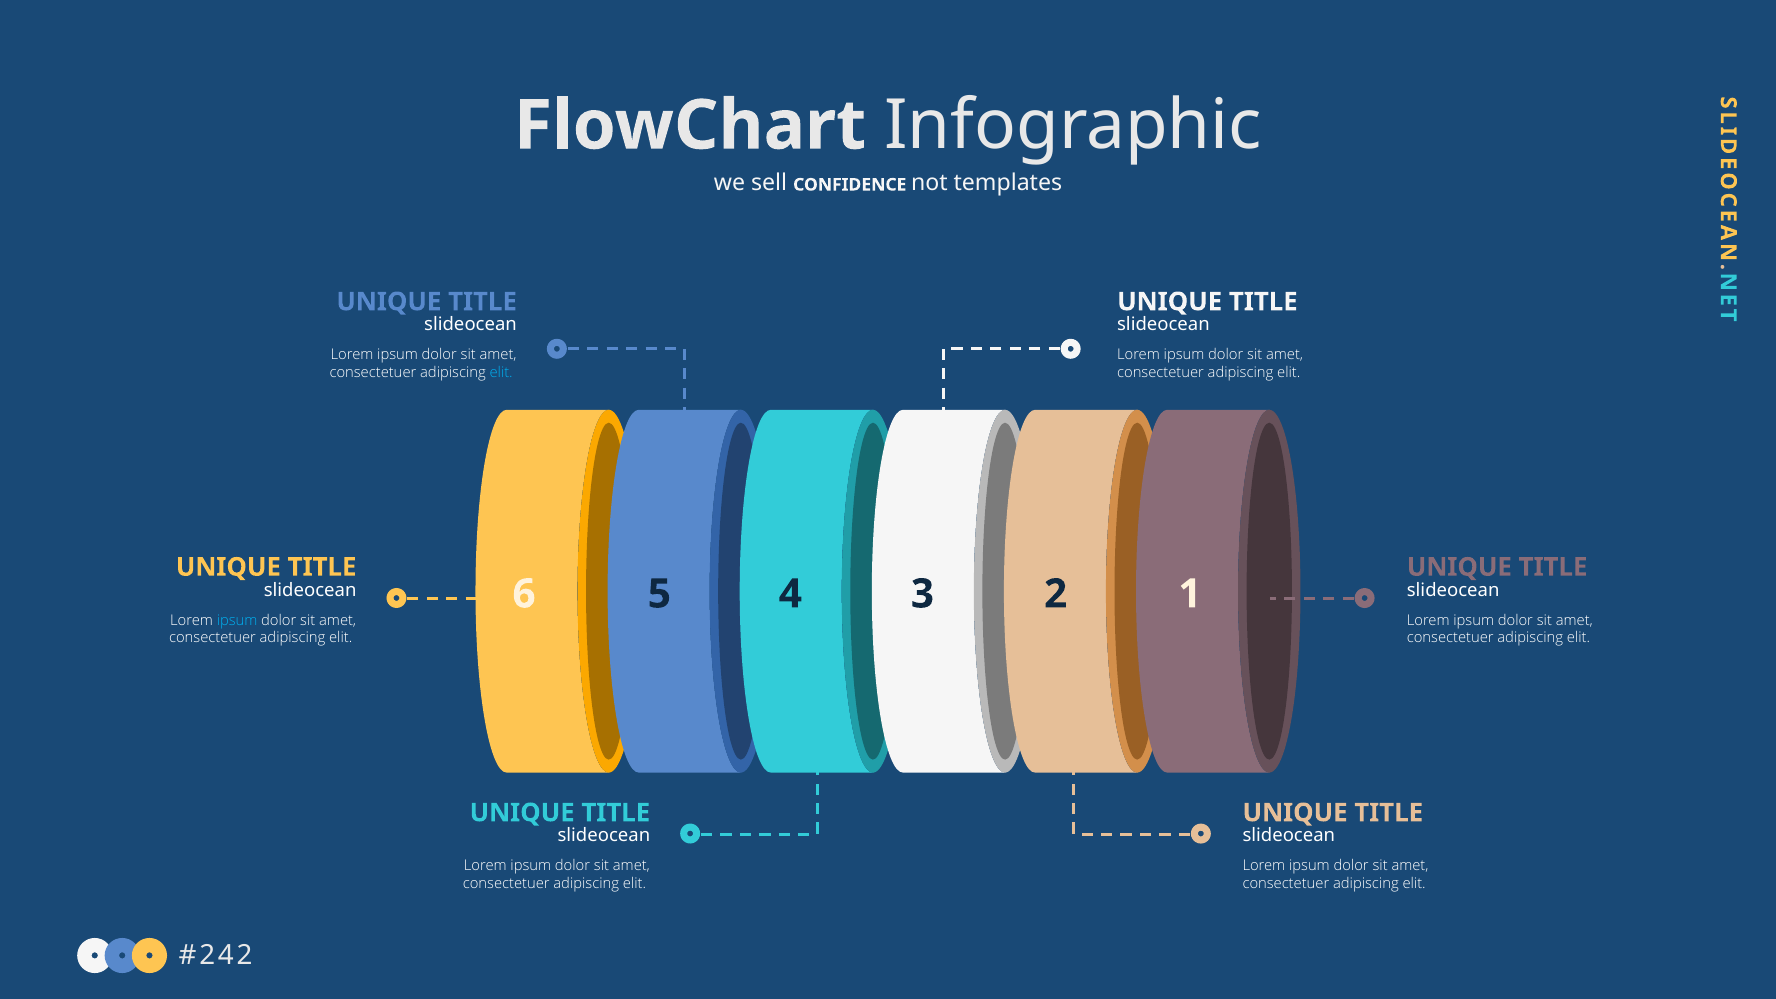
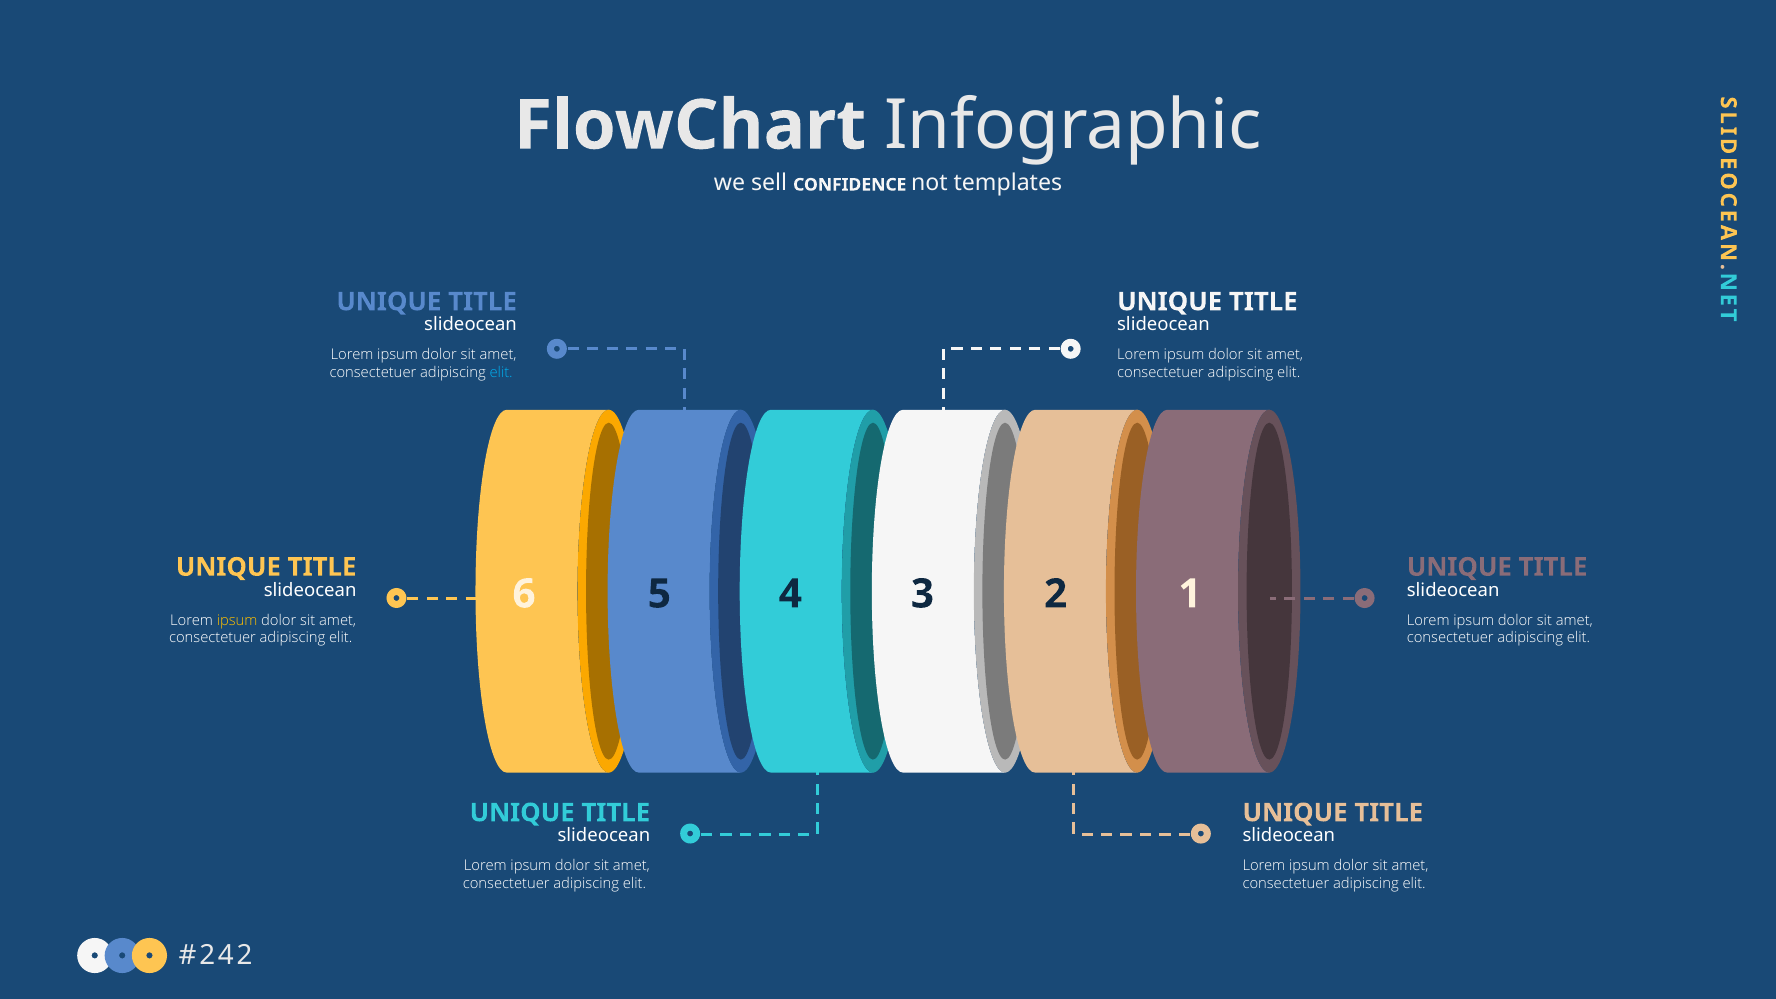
ipsum colour: light blue -> yellow (237, 620)
